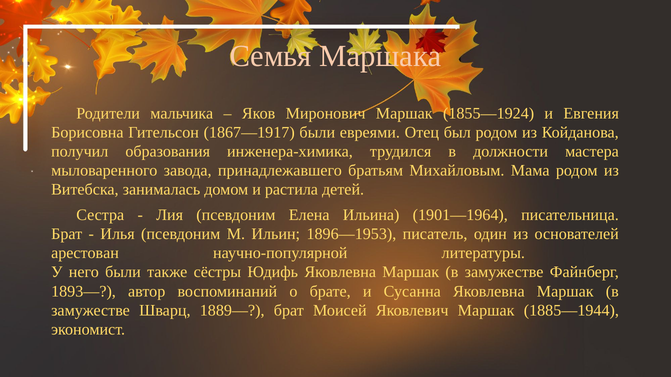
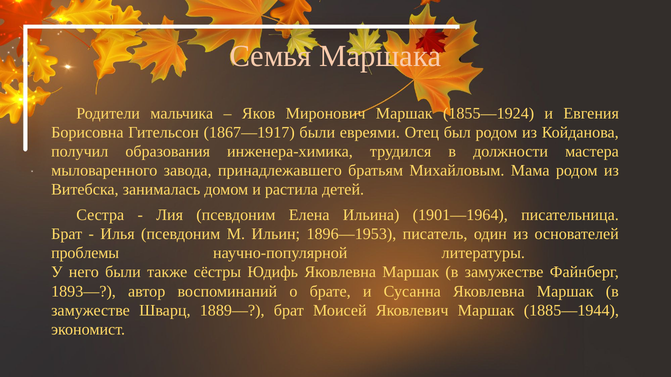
арестован: арестован -> проблемы (85, 253)
